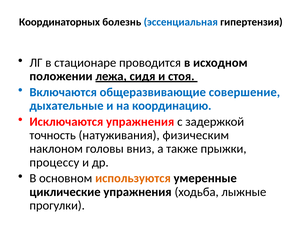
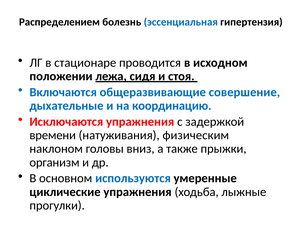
Координаторных: Координаторных -> Распределением (59, 22)
точность: точность -> времени (53, 136)
процессу: процессу -> организм (54, 163)
используются colour: orange -> blue (133, 179)
